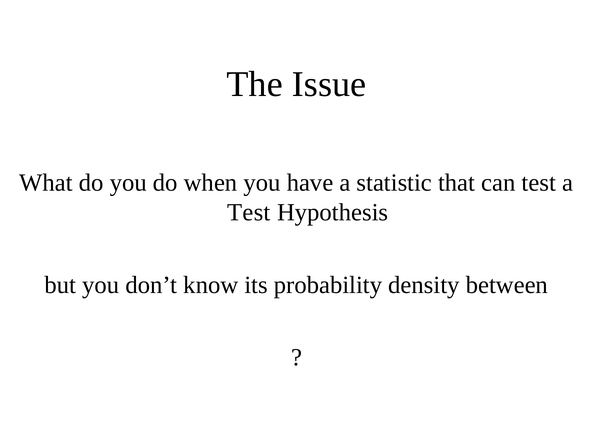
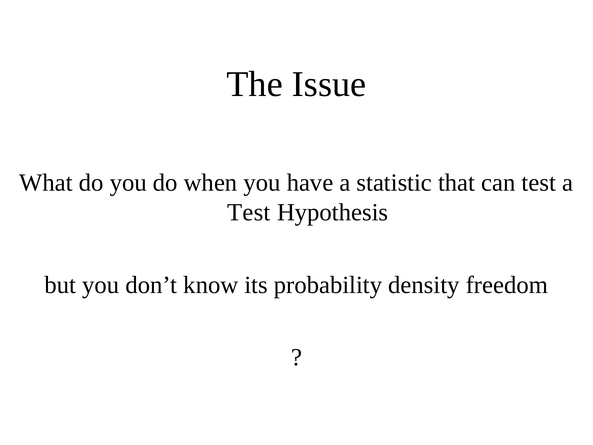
between: between -> freedom (507, 285)
